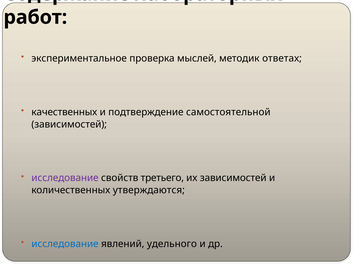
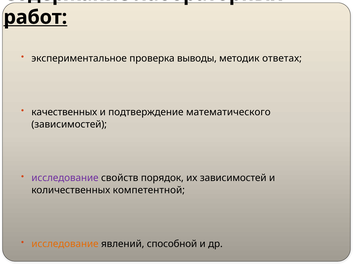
работ underline: none -> present (35, 17)
мыслей: мыслей -> выводы (197, 58)
самостоятельной: самостоятельной -> математического (228, 112)
третьего: третьего -> порядок (162, 178)
утверждаются: утверждаются -> компетентной (149, 190)
исследование colour: blue -> orange (65, 244)
удельного: удельного -> способной (172, 244)
